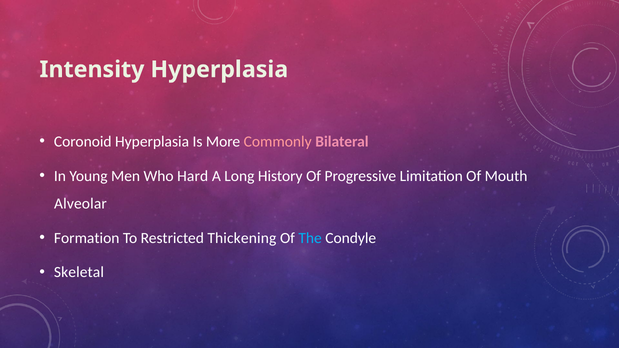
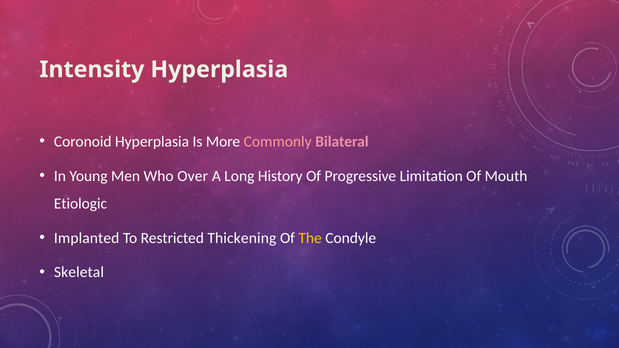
Hard: Hard -> Over (193, 176)
Alveolar: Alveolar -> Etiologic (81, 204)
Formation: Formation -> Implanted (87, 238)
The colour: light blue -> yellow (310, 238)
